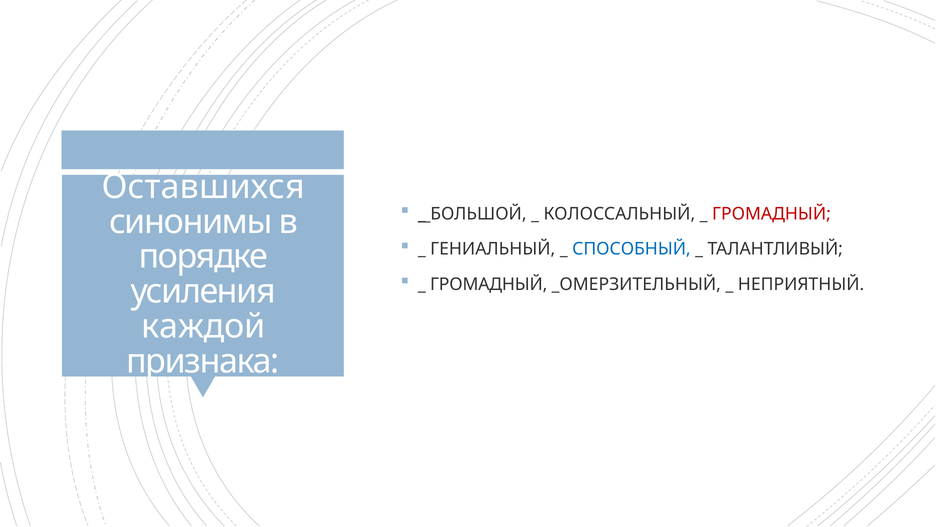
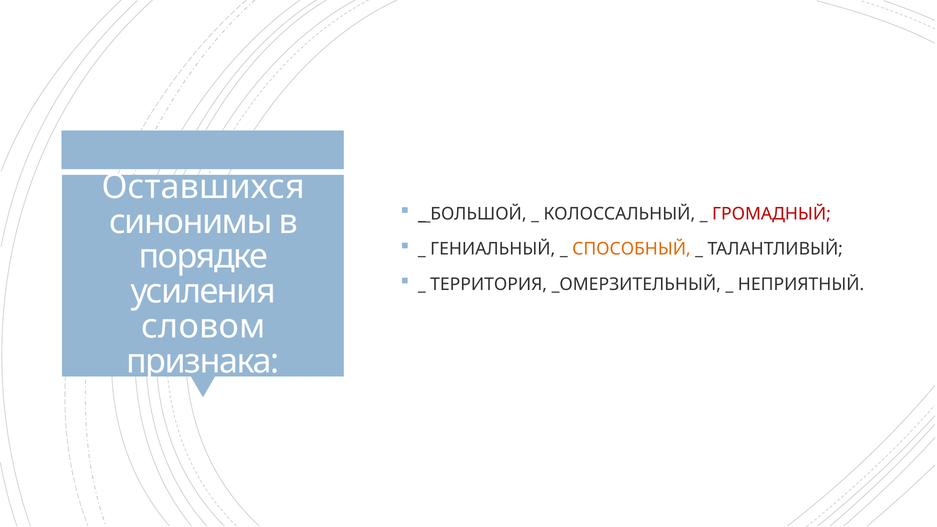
СПОСОБНЫЙ colour: blue -> orange (631, 249)
ГРОМАДНЫЙ: ГРОМАДНЫЙ -> ТЕРРИТОРИЯ (489, 284)
каждой: каждой -> словом (203, 326)
